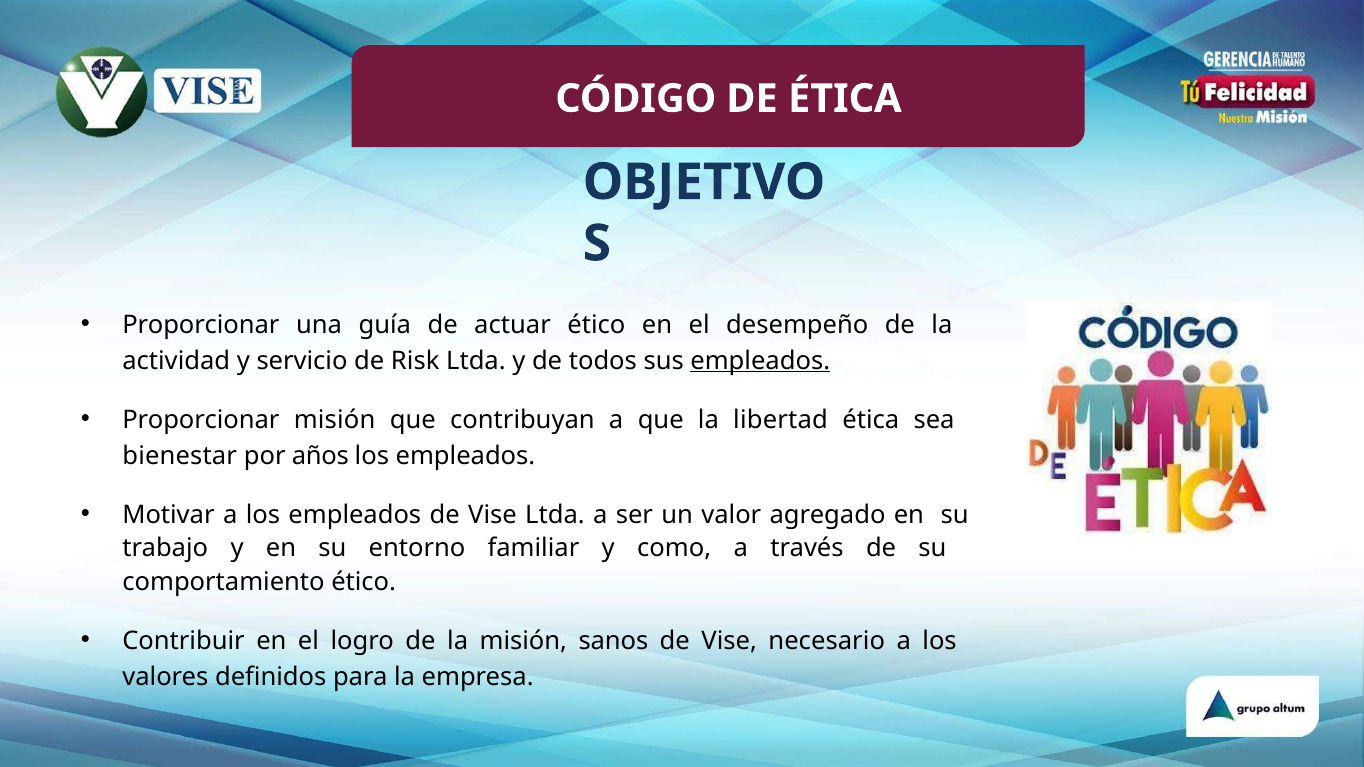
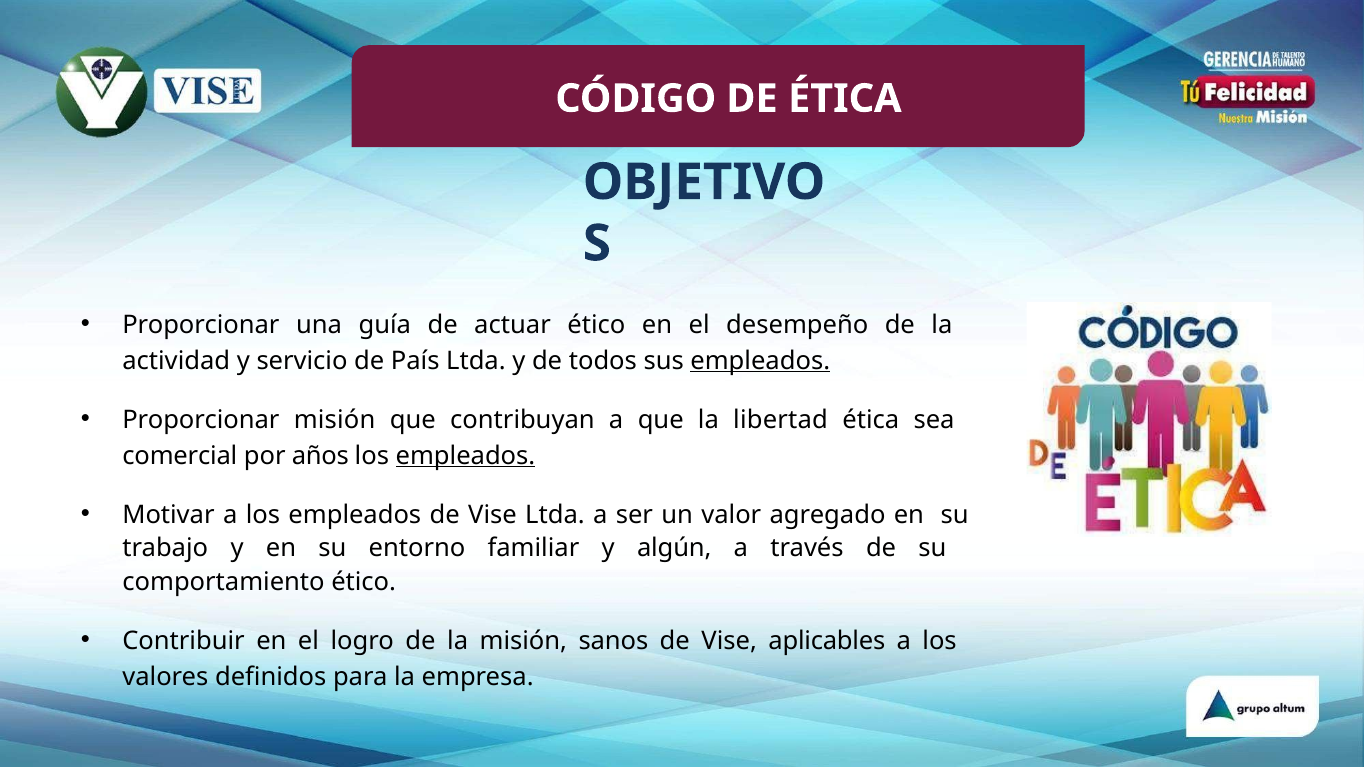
Risk: Risk -> País (415, 361)
bienestar: bienestar -> comercial (180, 456)
empleados underline: none -> present (465, 456)
como: como -> algún (674, 548)
necesario: necesario -> aplicables (827, 641)
